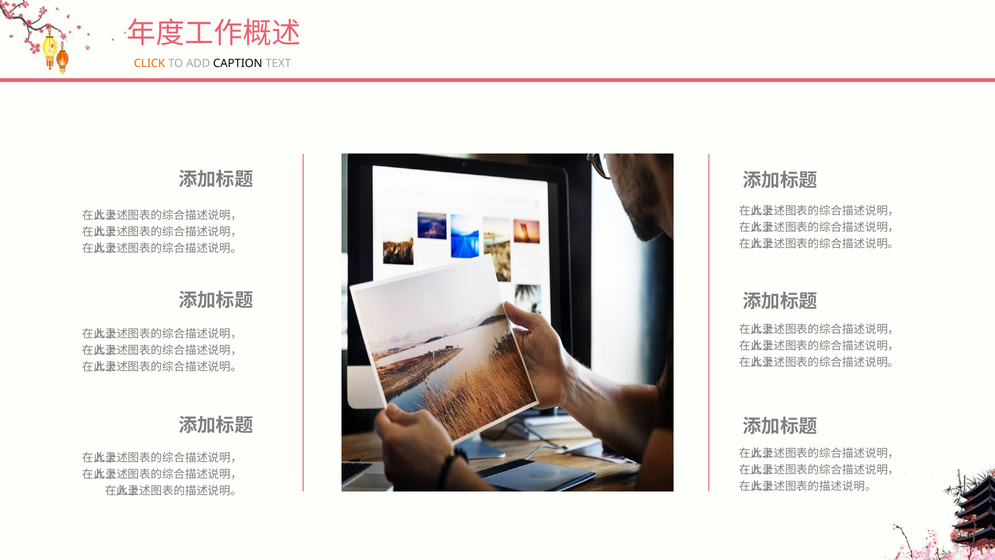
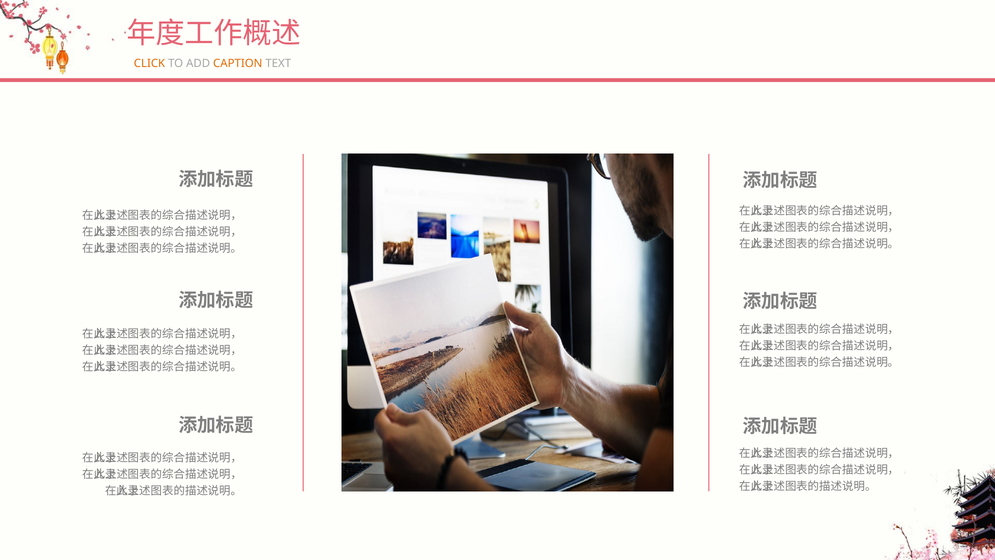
CAPTION colour: black -> orange (238, 63)
